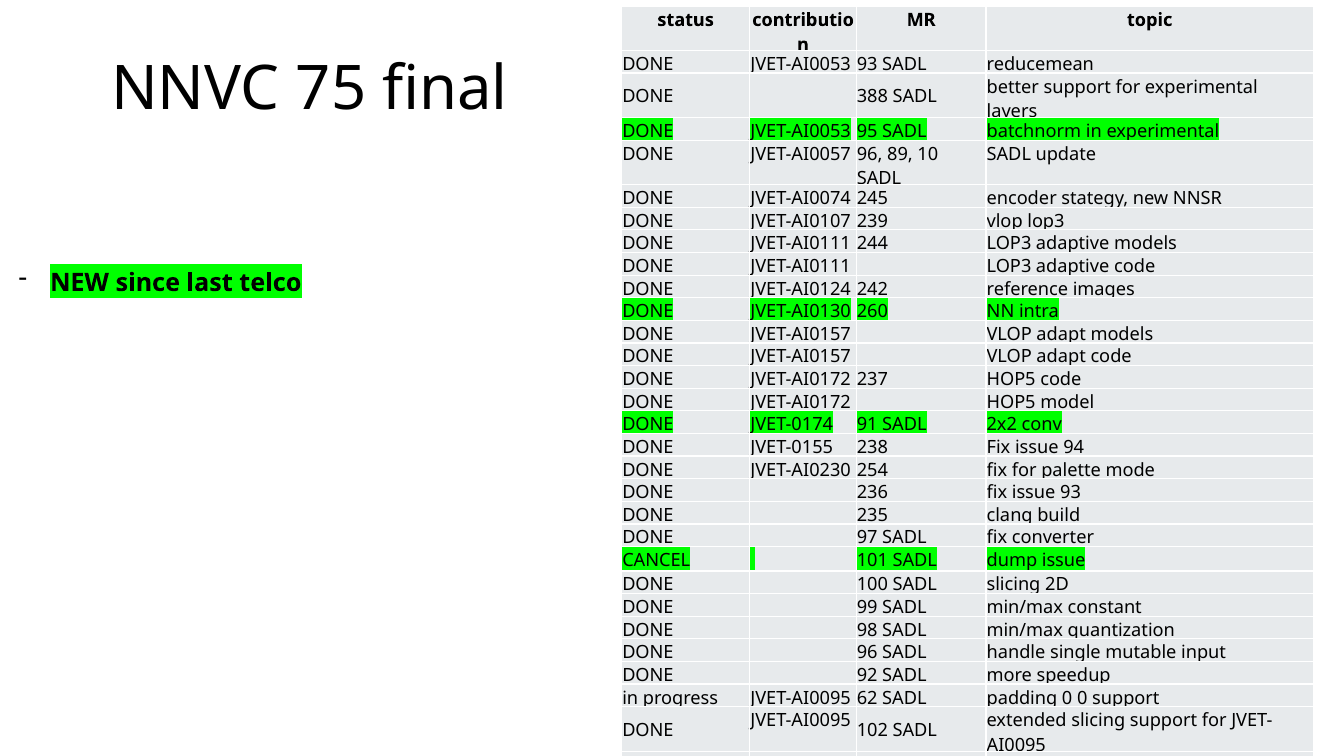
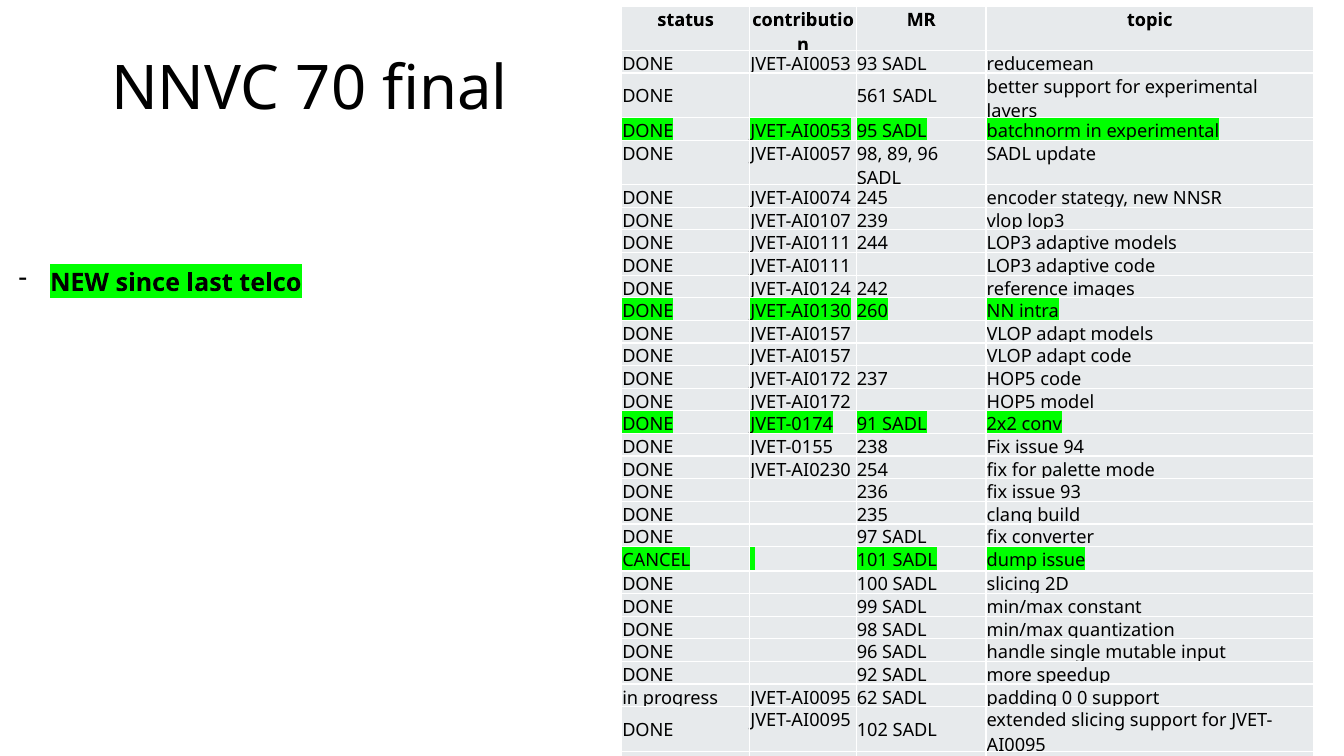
75: 75 -> 70 (331, 89)
388: 388 -> 561 (872, 97)
JVET-AI0057 96: 96 -> 98 (870, 154)
89 10: 10 -> 96 (928, 154)
